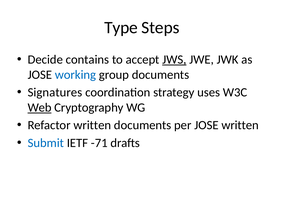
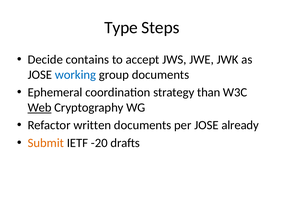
JWS underline: present -> none (174, 60)
Signatures: Signatures -> Ephemeral (55, 92)
uses: uses -> than (209, 92)
JOSE written: written -> already (240, 125)
Submit colour: blue -> orange (46, 143)
-71: -71 -> -20 (99, 143)
